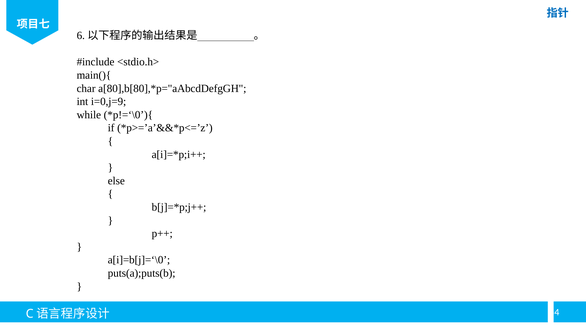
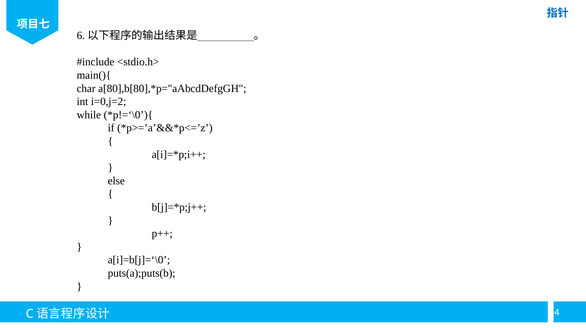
i=0,j=9: i=0,j=9 -> i=0,j=2 (109, 101)
